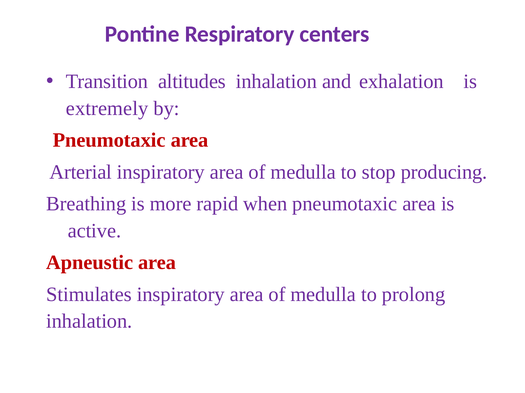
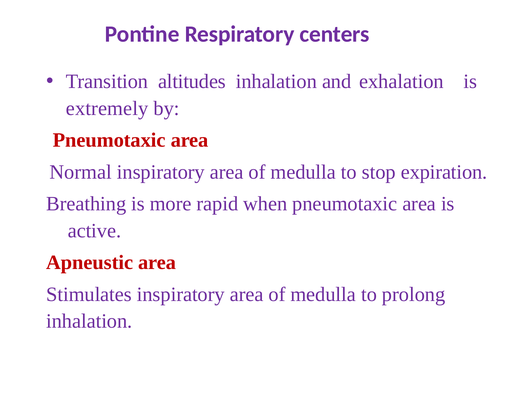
Arterial: Arterial -> Normal (81, 172)
producing: producing -> expiration (444, 172)
